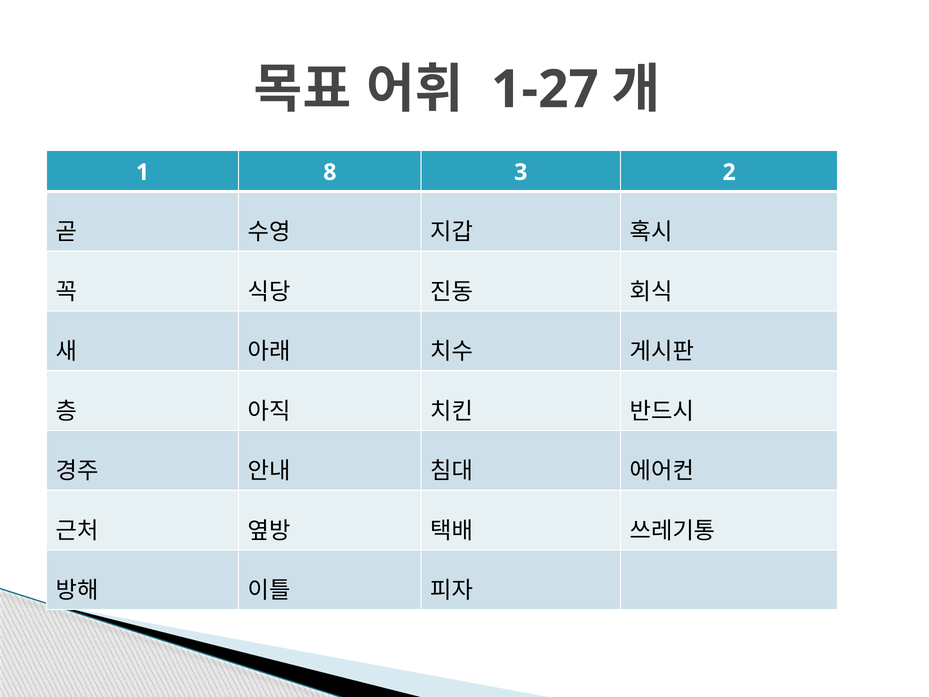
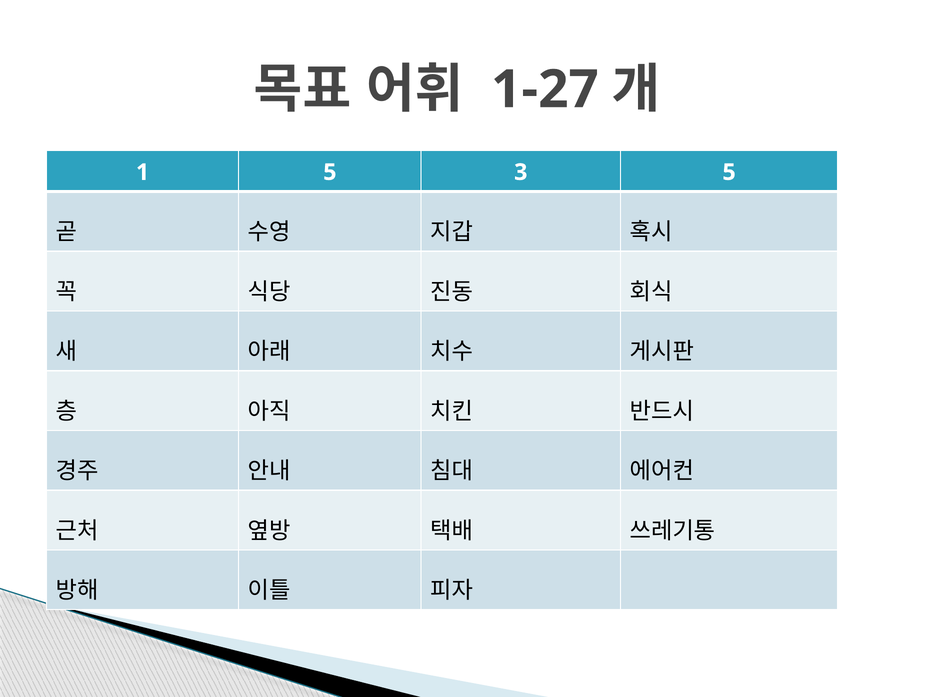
1 8: 8 -> 5 (330, 172)
3 2: 2 -> 5 (729, 172)
